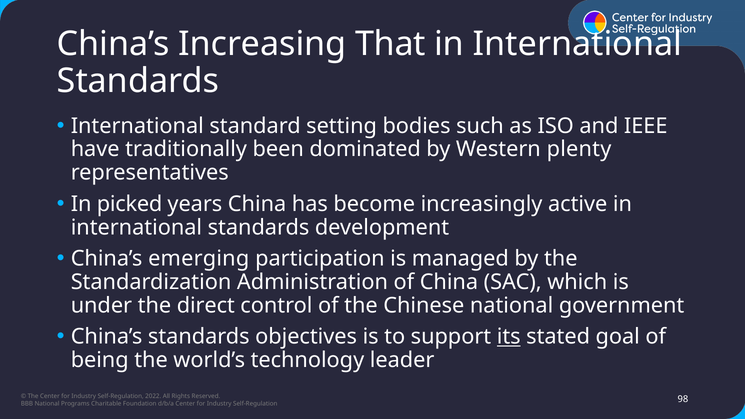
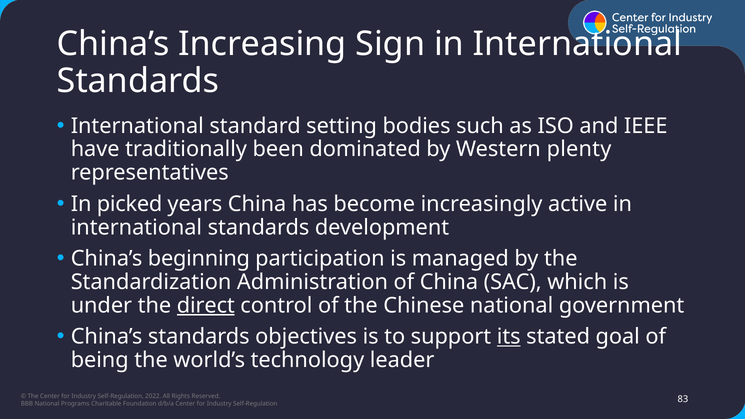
That: That -> Sign (390, 44)
emerging: emerging -> beginning (199, 259)
direct underline: none -> present (206, 305)
98: 98 -> 83 (683, 399)
